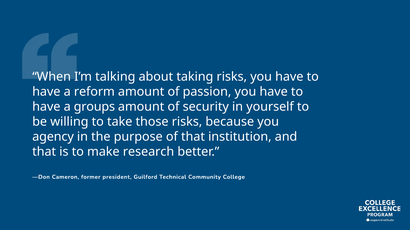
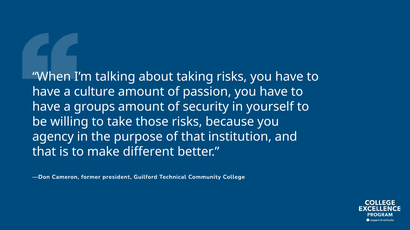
reform: reform -> culture (94, 92)
research: research -> different (149, 152)
